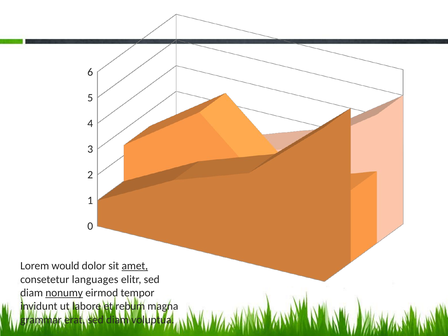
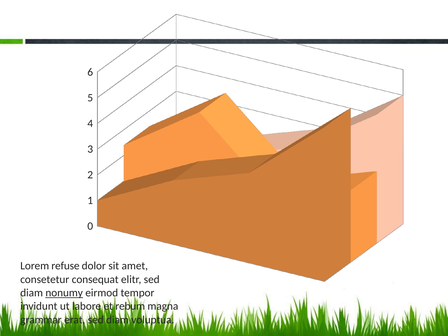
would: would -> refuse (65, 266)
amet underline: present -> none (135, 266)
languages: languages -> consequat (95, 279)
